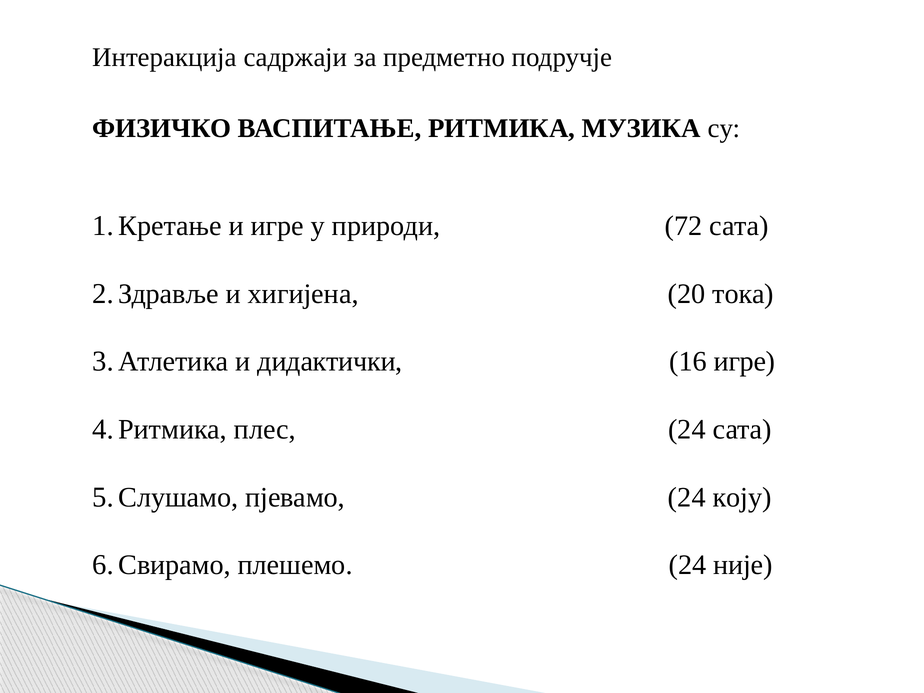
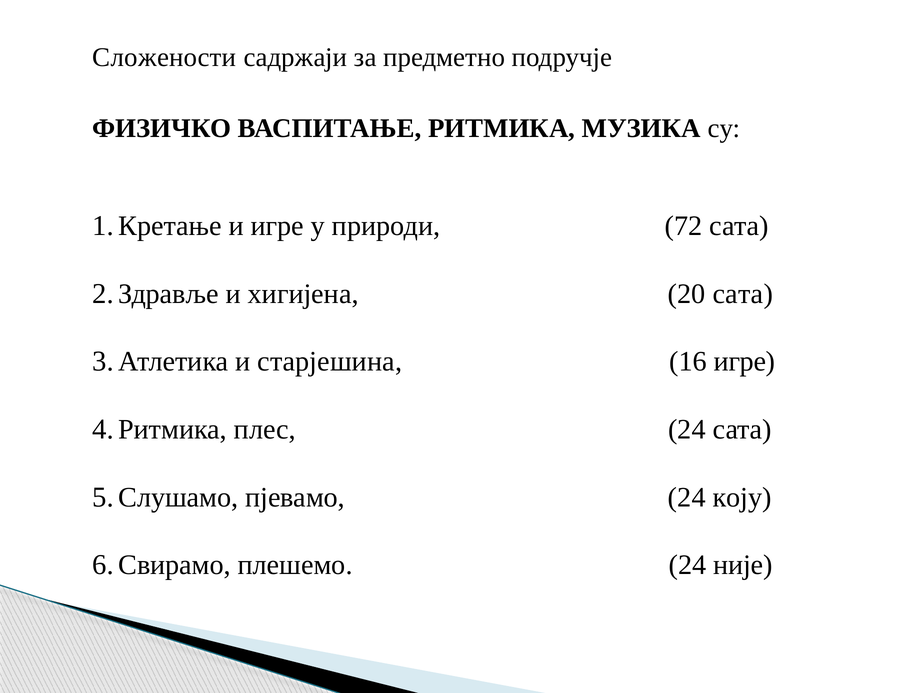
Интеракција: Интеракција -> Сложености (164, 57)
20 тока: тока -> сата (743, 294)
дидактички: дидактички -> старјешина (330, 362)
